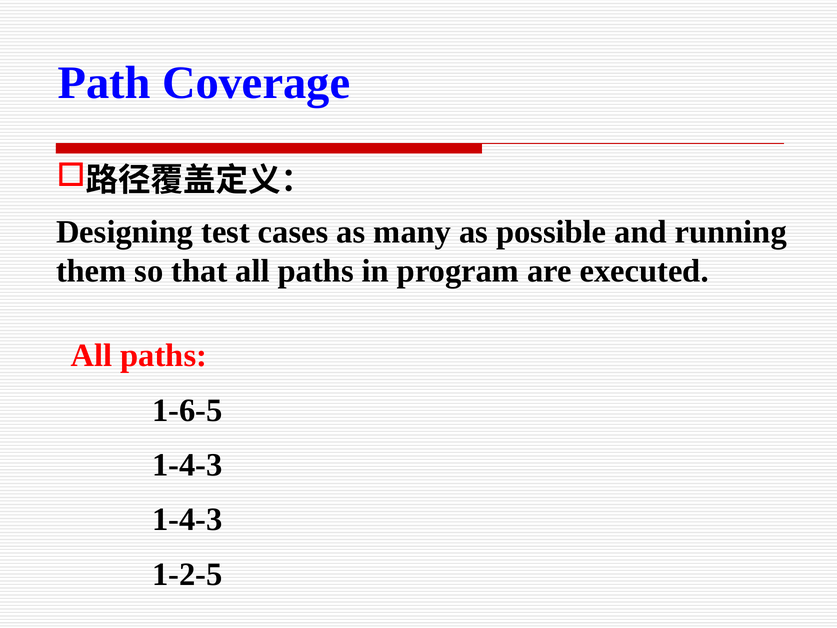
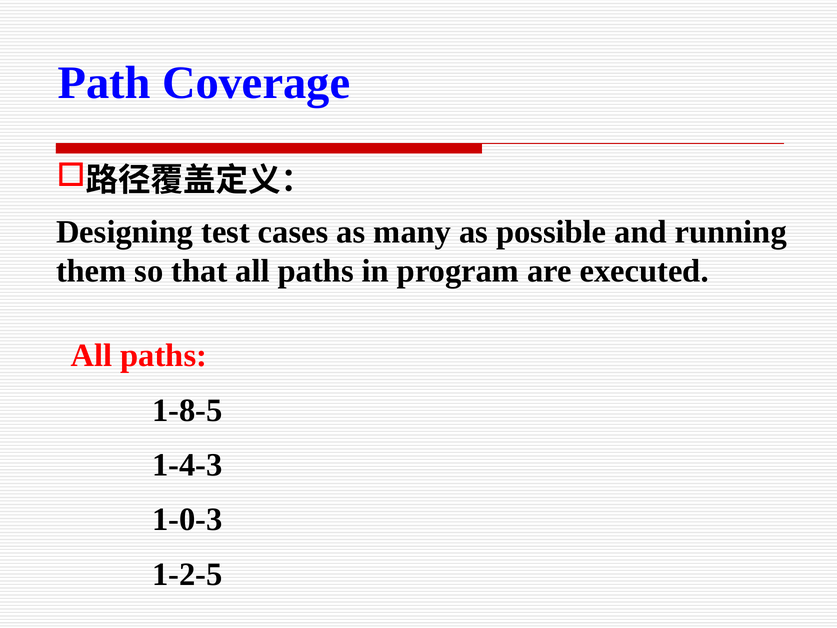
1-6-5: 1-6-5 -> 1-8-5 (187, 410)
1-4-3: 1-4-3 -> 1-0-3 (187, 519)
